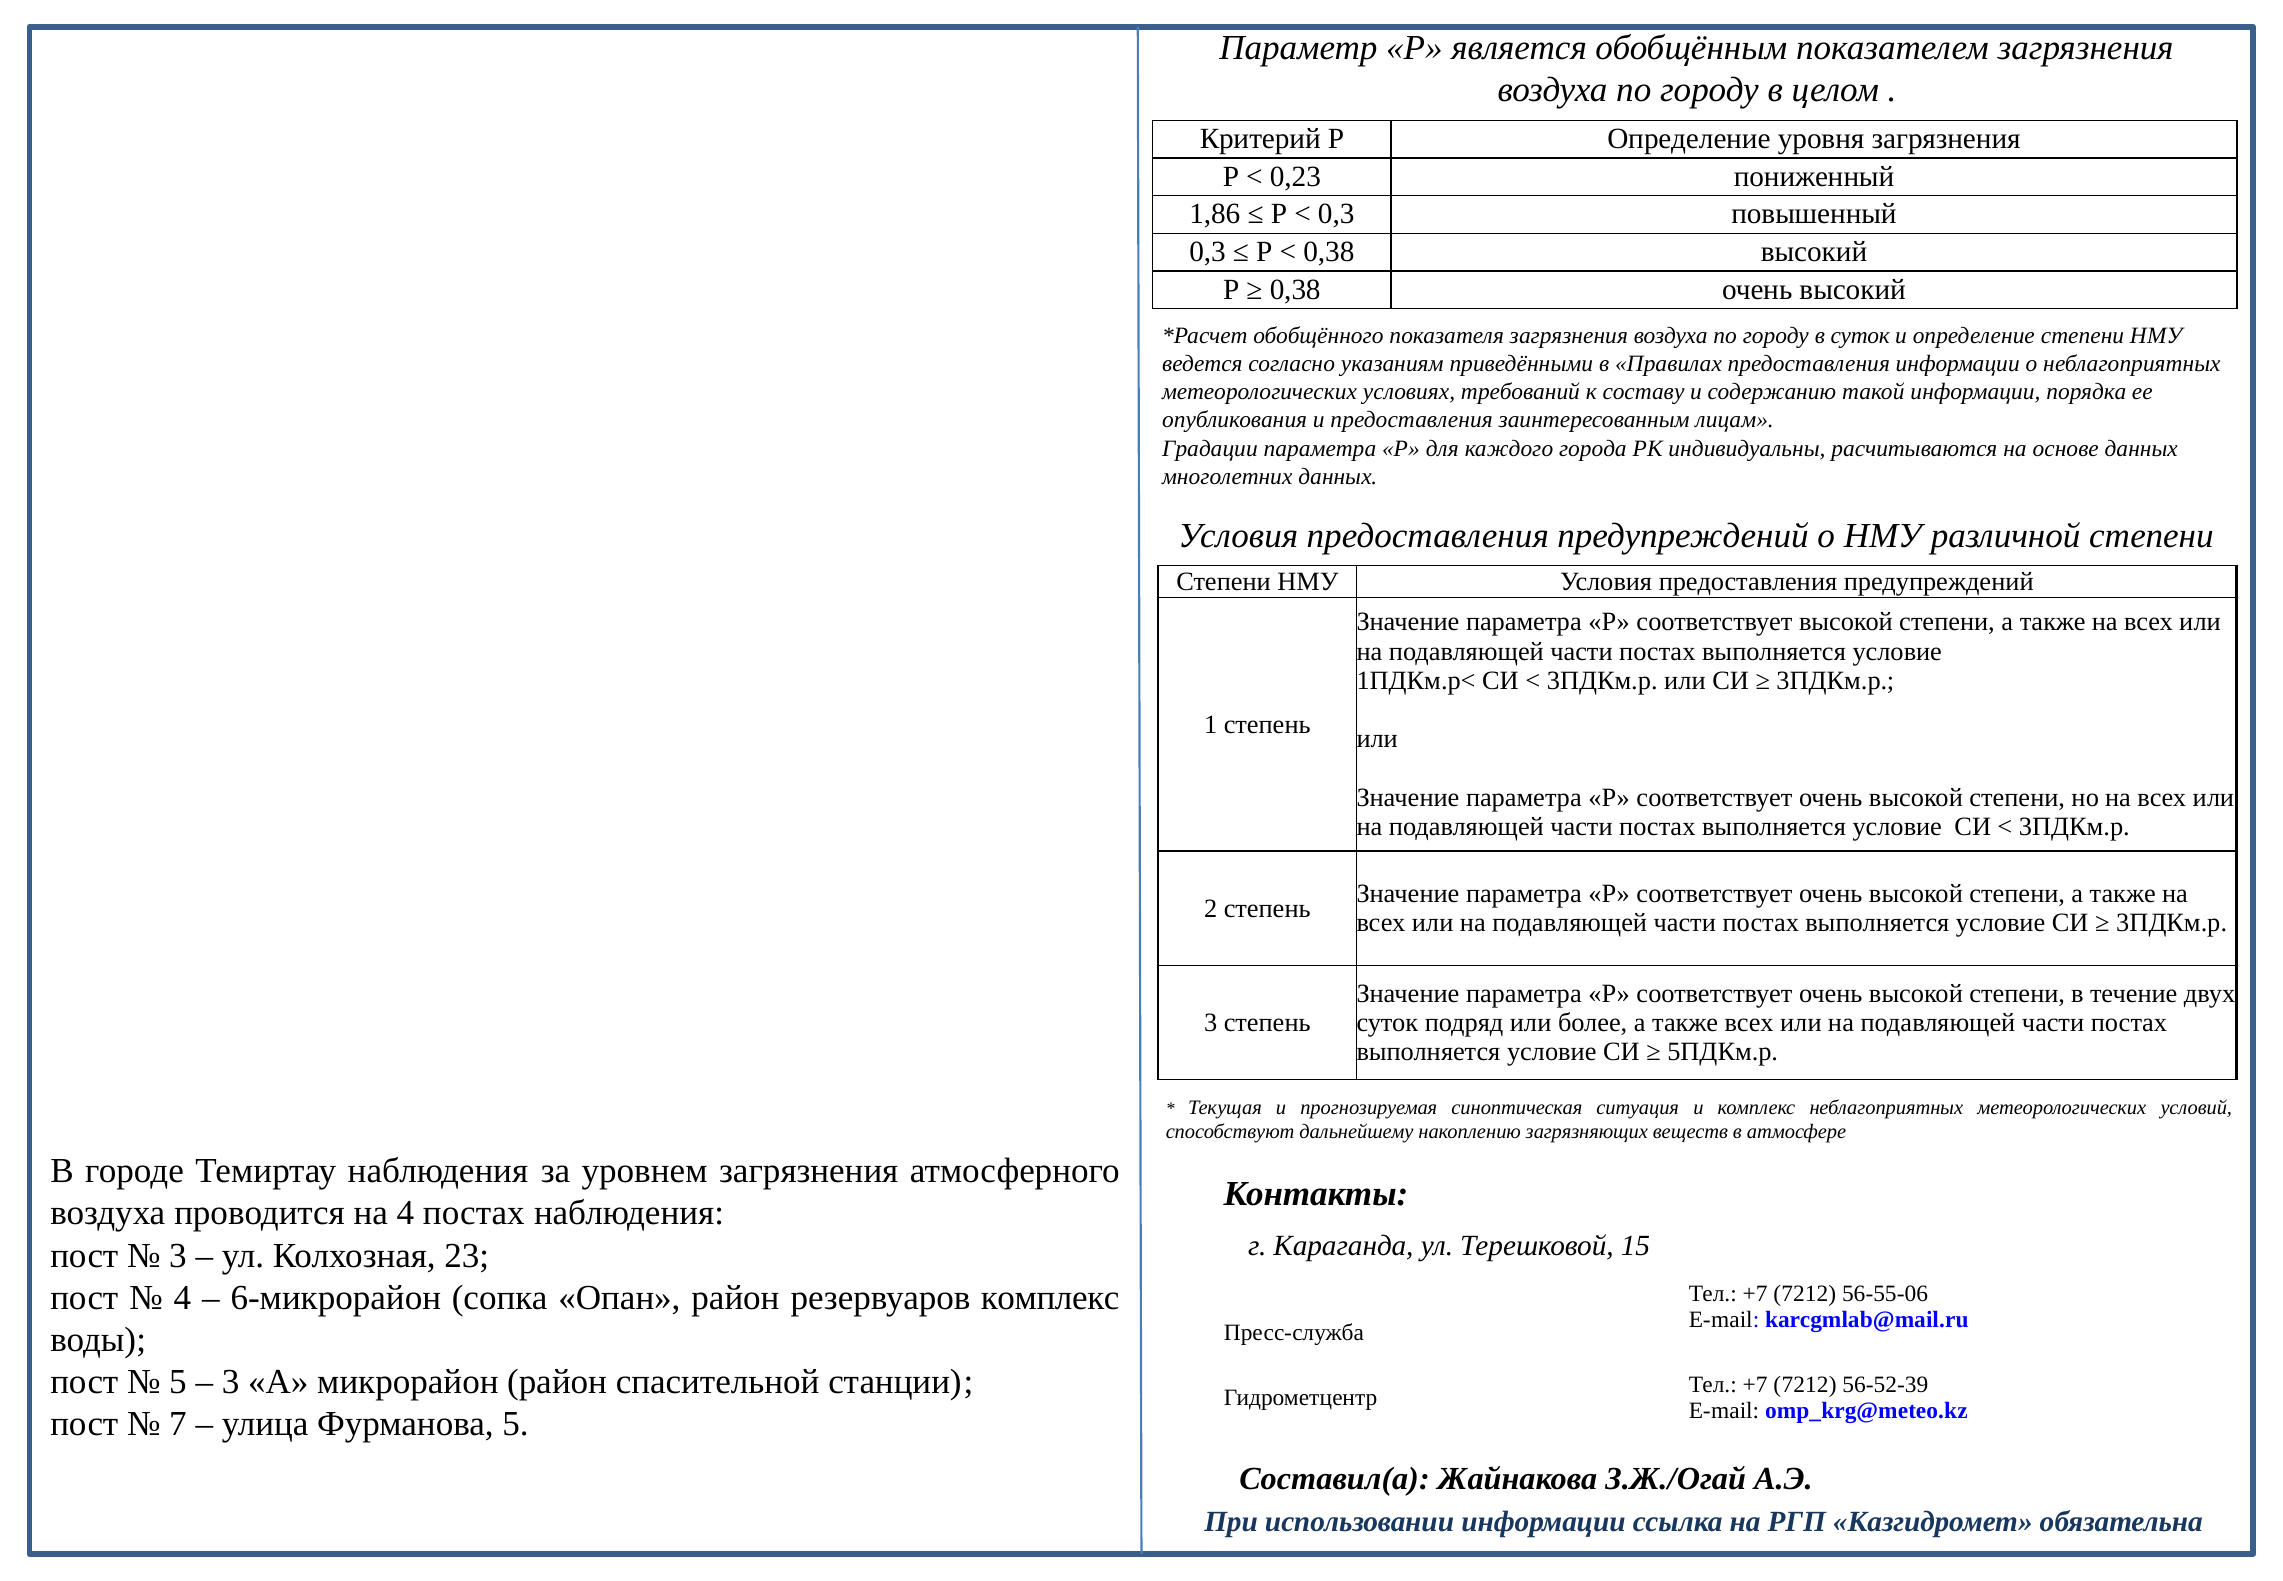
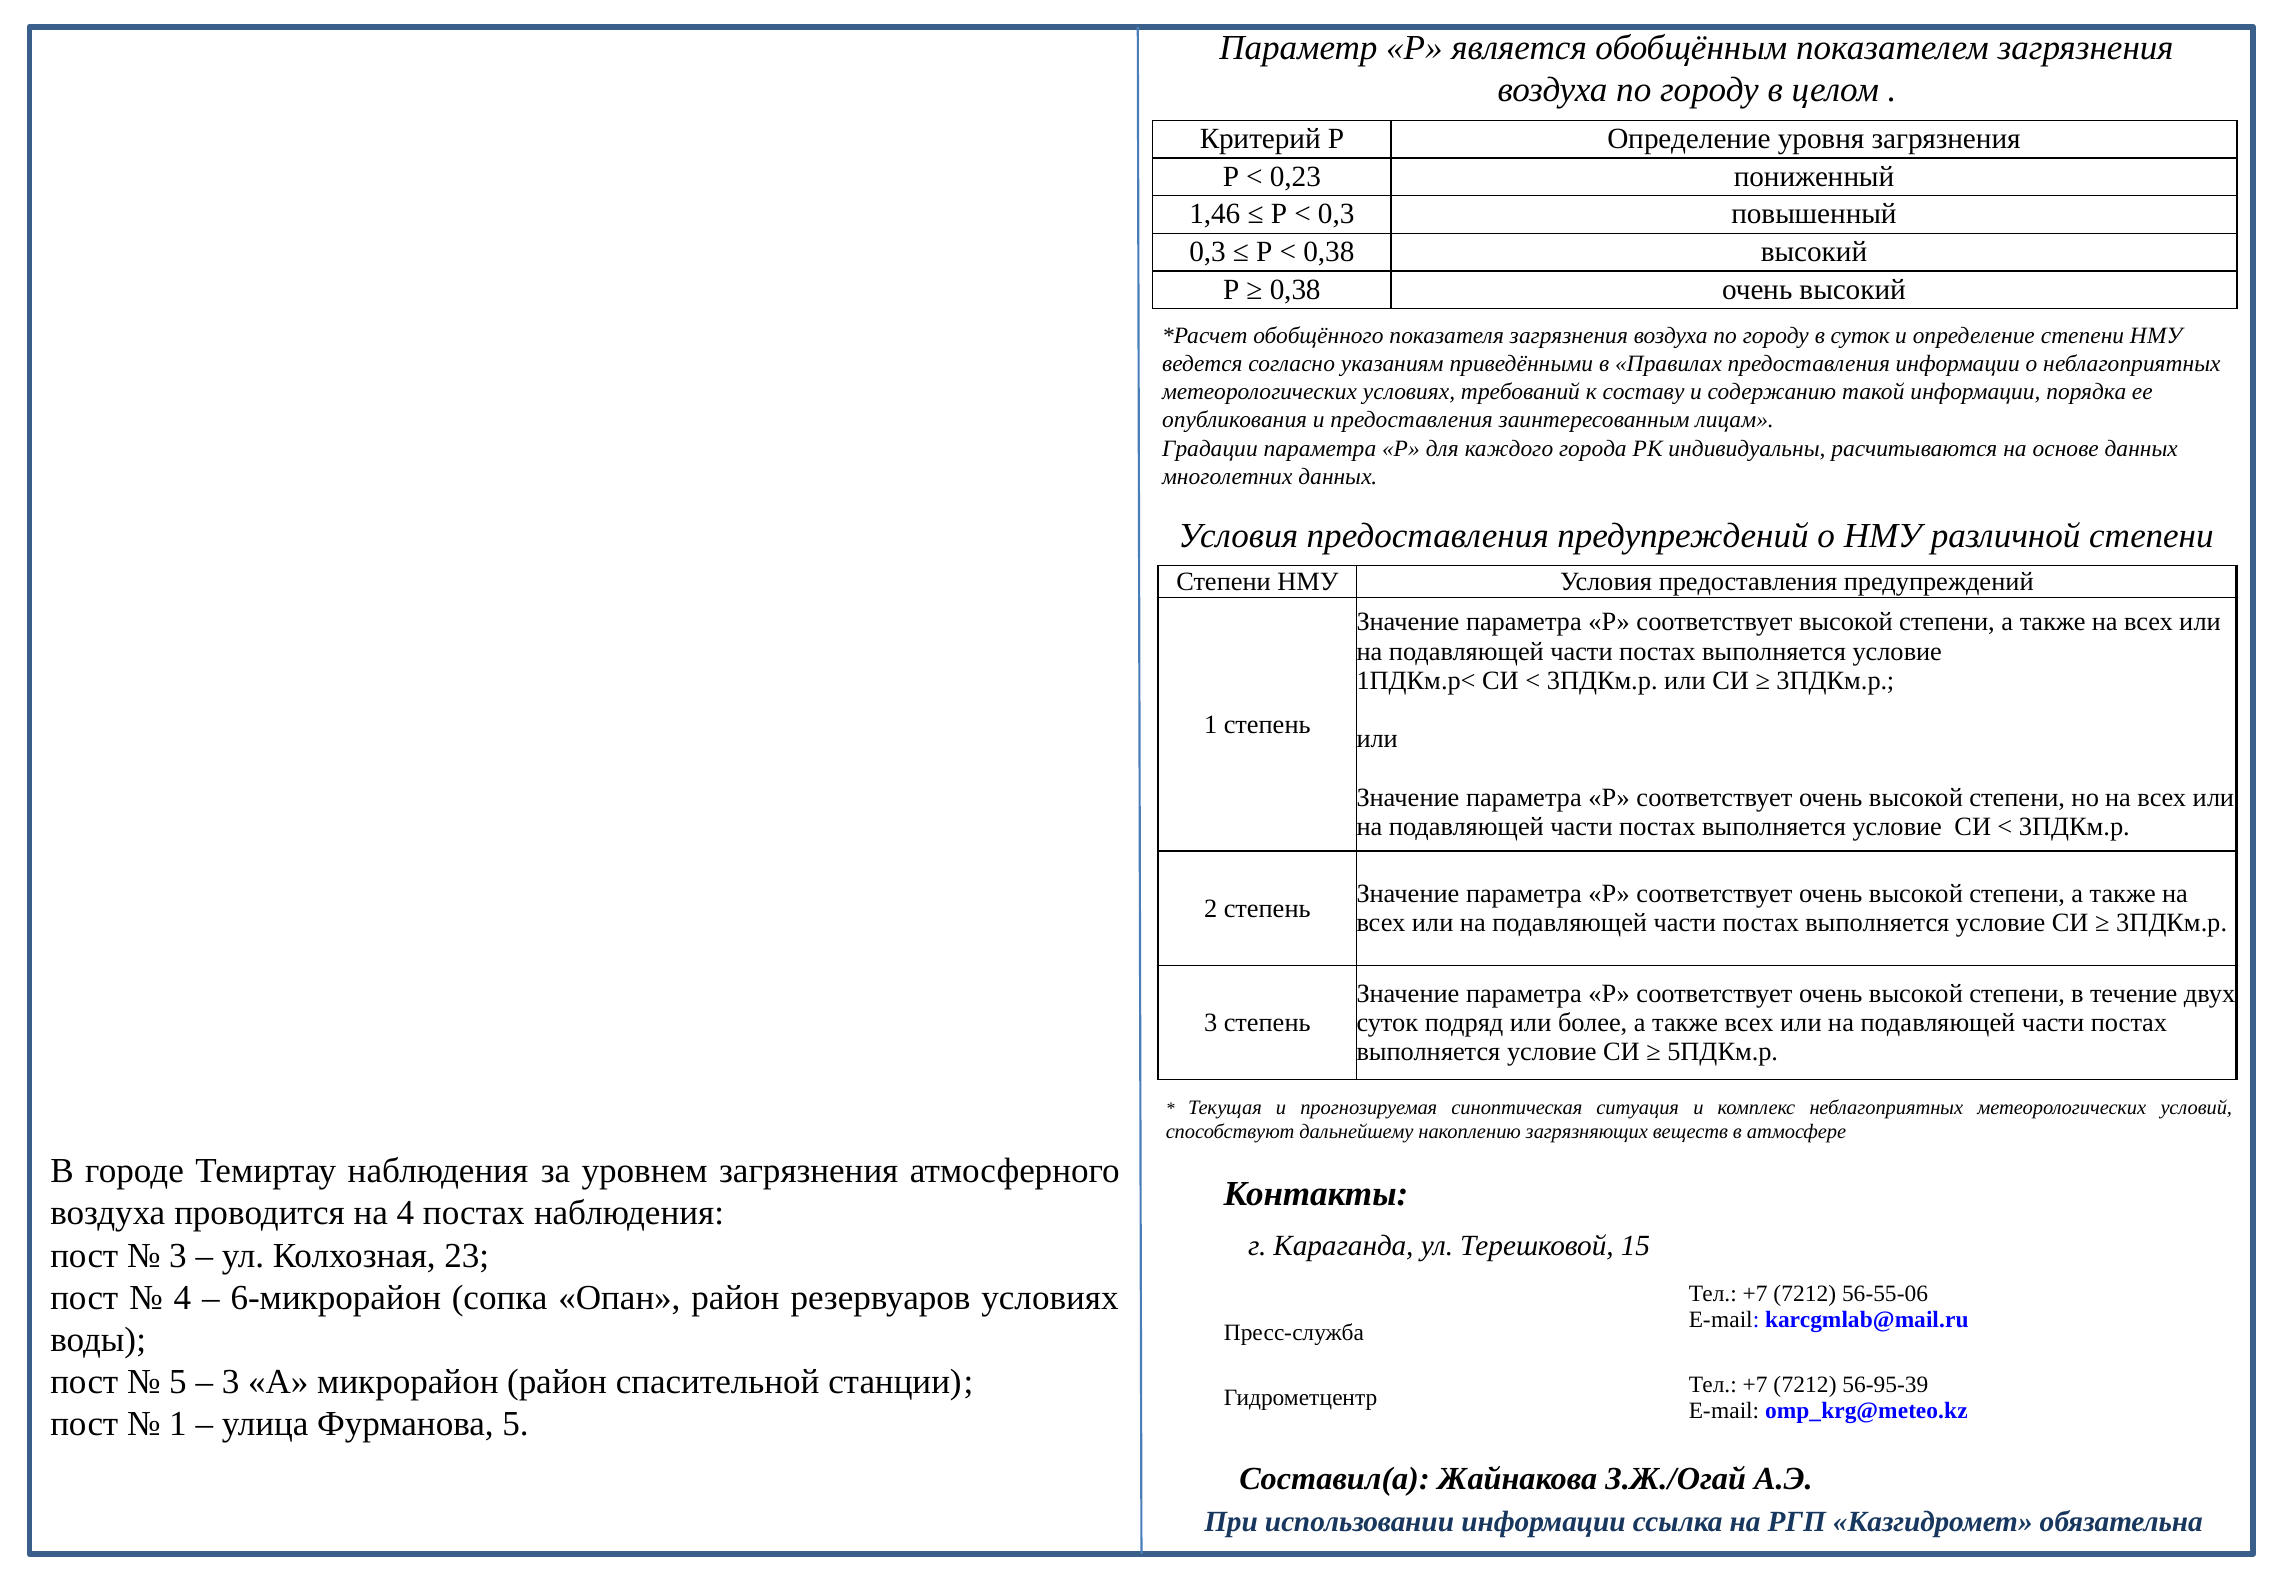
1,86: 1,86 -> 1,46 (1215, 214)
резервуаров комплекс: комплекс -> условиях (1050, 1297)
56-52-39: 56-52-39 -> 56-95-39 (1885, 1385)
7: 7 -> 1 (178, 1424)
